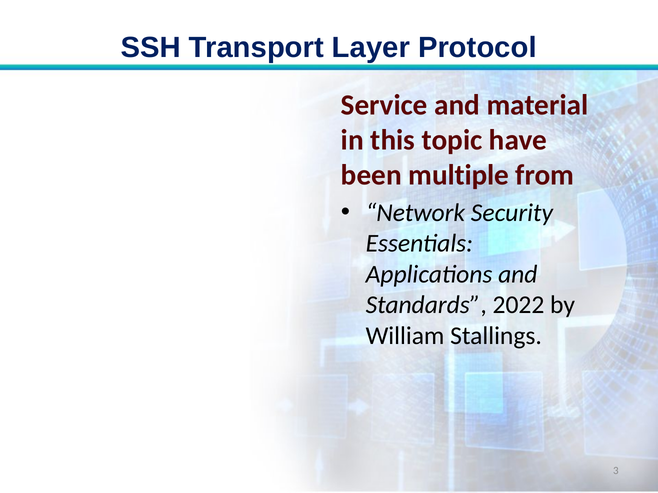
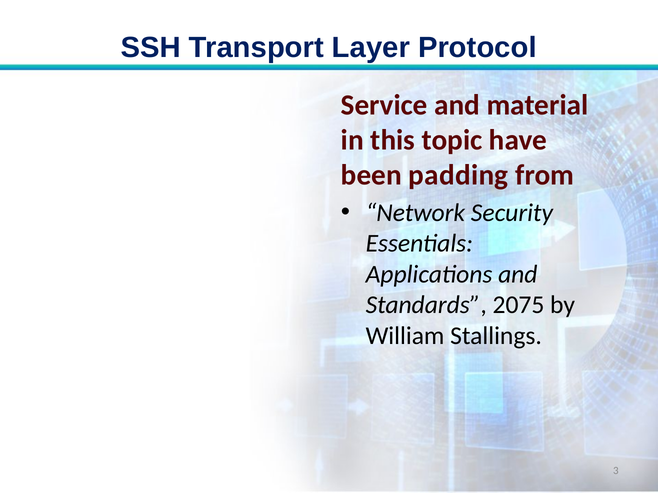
multiple: multiple -> padding (458, 175)
2022: 2022 -> 2075 (518, 305)
